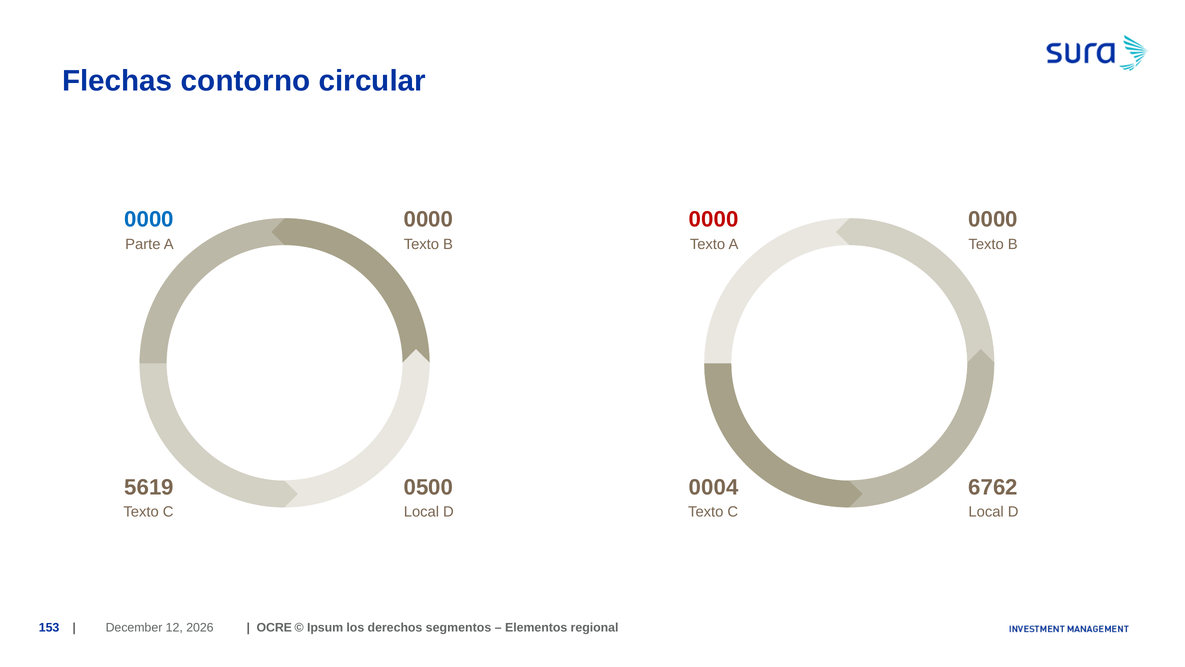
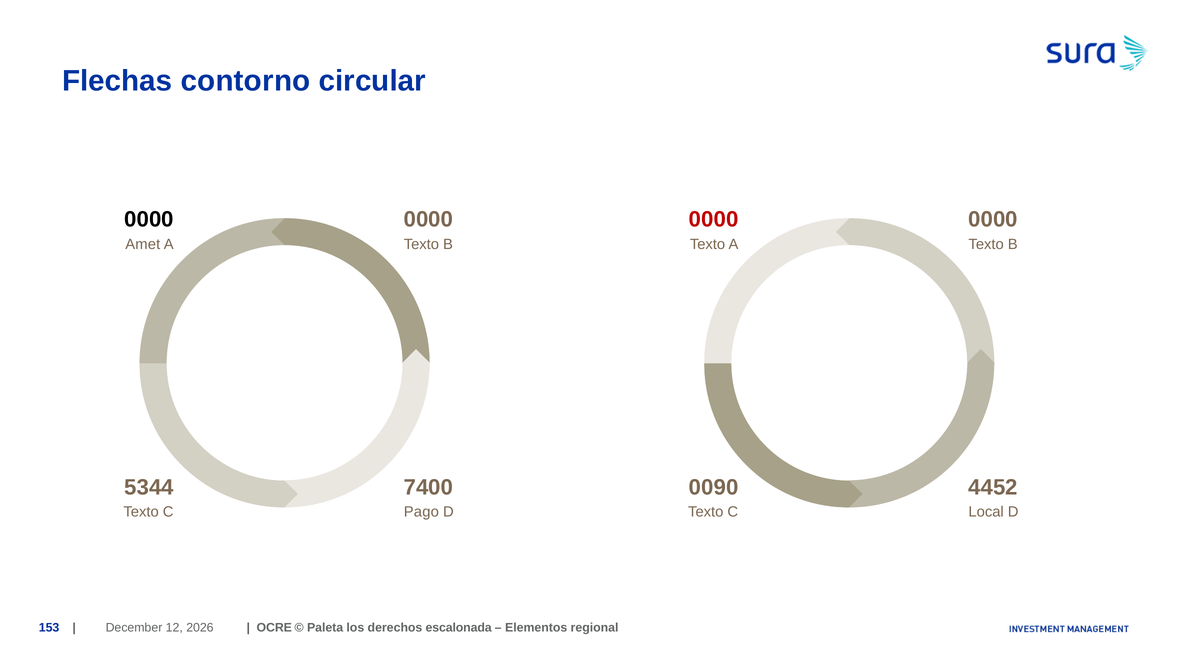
0000 colour: blue -> black (149, 219)
Parte: Parte -> Amet (143, 244)
5619: 5619 -> 5344 (149, 487)
0500: 0500 -> 7400 (428, 487)
0004: 0004 -> 0090 (714, 487)
6762: 6762 -> 4452 (993, 487)
Local: Local -> Pago (421, 512)
Ipsum: Ipsum -> Paleta (325, 627)
segmentos: segmentos -> escalonada (459, 627)
